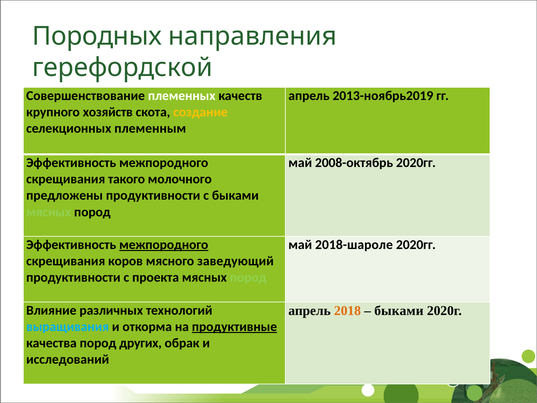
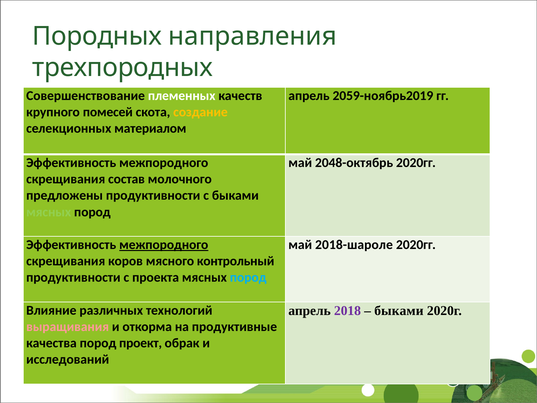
герефордской: герефордской -> трехпородных (122, 68)
2013-ноябрь2019: 2013-ноябрь2019 -> 2059-ноябрь2019 (383, 96)
хозяйств: хозяйств -> помесей (108, 112)
племенным: племенным -> материалом (150, 128)
2008-октябрь: 2008-октябрь -> 2048-октябрь (354, 163)
такого: такого -> состав (126, 179)
заведующий: заведующий -> контрольный (236, 261)
пород colour: light green -> light blue (248, 277)
2018 colour: orange -> purple (347, 310)
выращивания colour: light blue -> pink (68, 327)
продуктивные underline: present -> none (234, 327)
других: других -> проект (141, 343)
